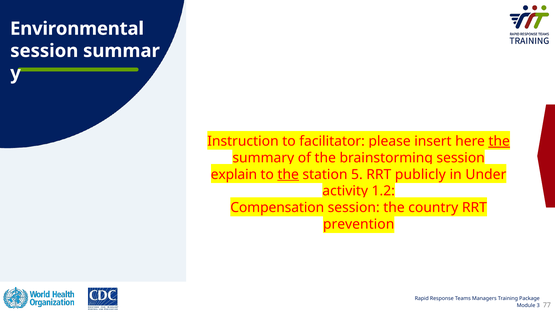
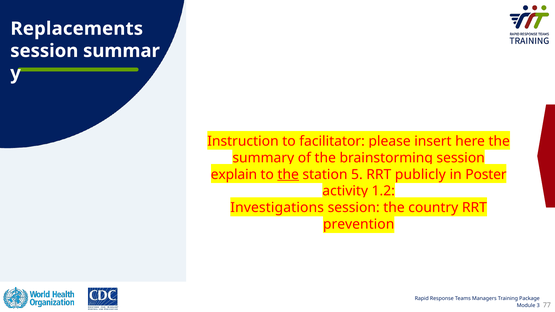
Environmental: Environmental -> Replacements (77, 29)
the underline: present -> none (499, 141)
Under: Under -> Poster (486, 175)
Compensation: Compensation -> Investigations (277, 208)
